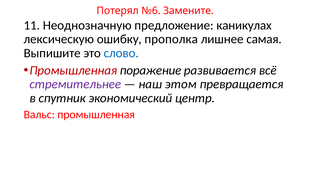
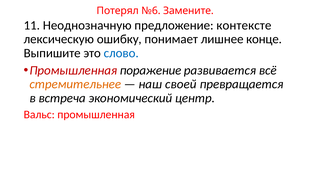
каникулах: каникулах -> контексте (244, 25)
прополка: прополка -> понимает (171, 39)
самая: самая -> конце (264, 39)
стремительнее colour: purple -> orange (75, 84)
этом: этом -> своей (181, 84)
спутник: спутник -> встреча (62, 98)
